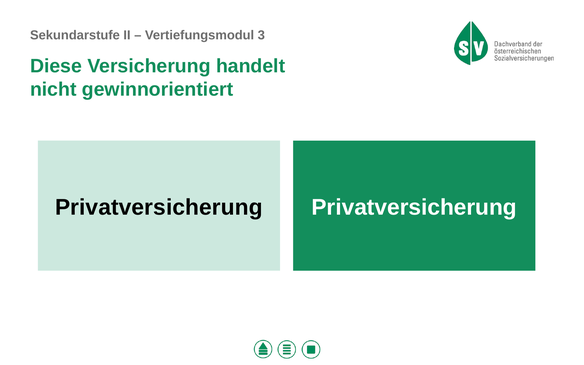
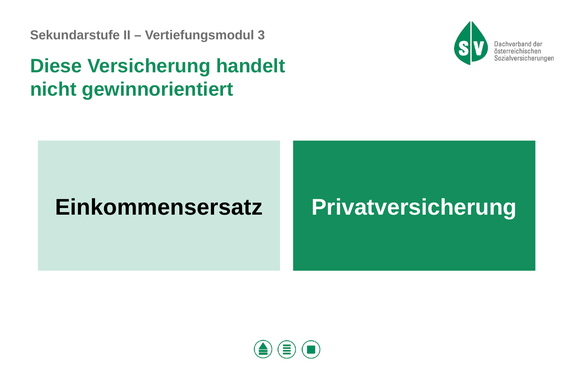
Privatversicherung: Privatversicherung -> Einkommensersatz (159, 207)
